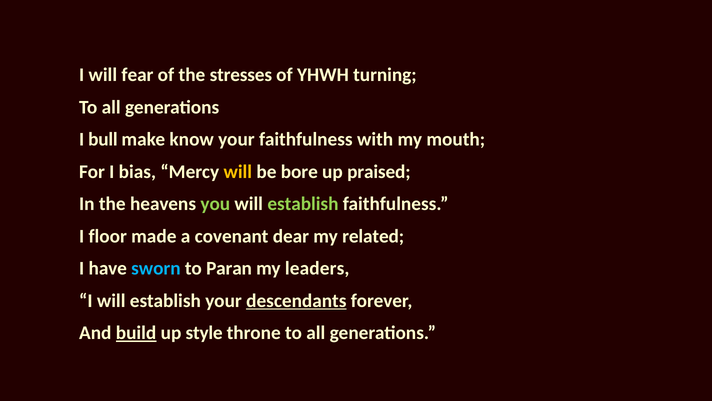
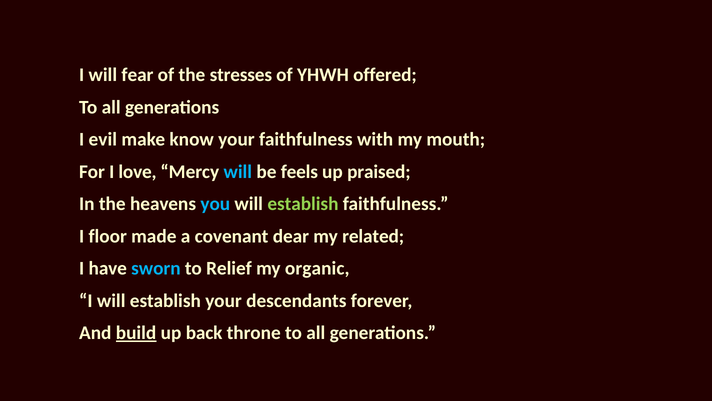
turning: turning -> offered (385, 75)
bull: bull -> evil (103, 139)
bias: bias -> love (137, 171)
will colour: yellow -> light blue (238, 171)
bore: bore -> feels (299, 171)
you colour: light green -> light blue (215, 204)
Paran: Paran -> Relief (229, 268)
leaders: leaders -> organic (317, 268)
descendants underline: present -> none (296, 300)
style: style -> back (204, 333)
